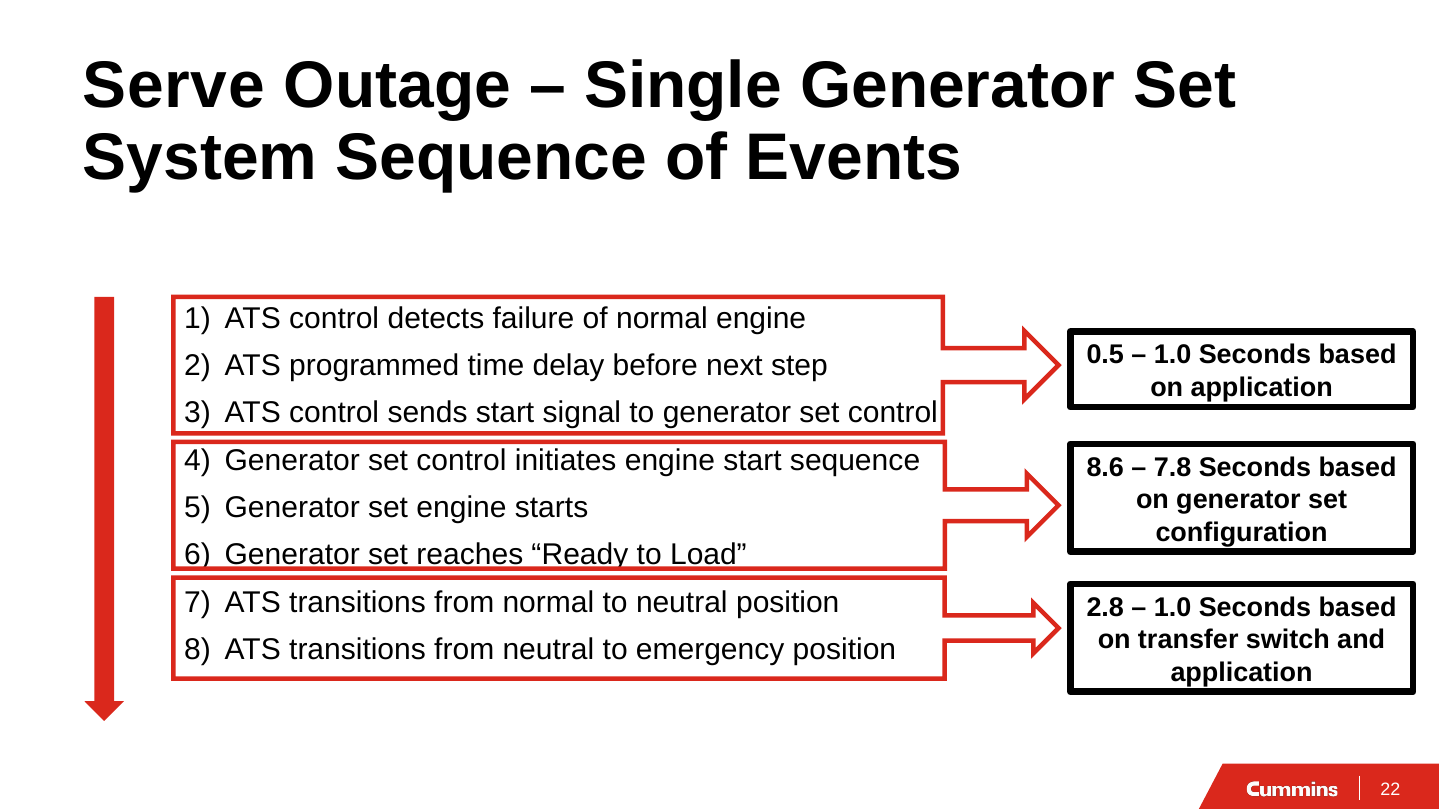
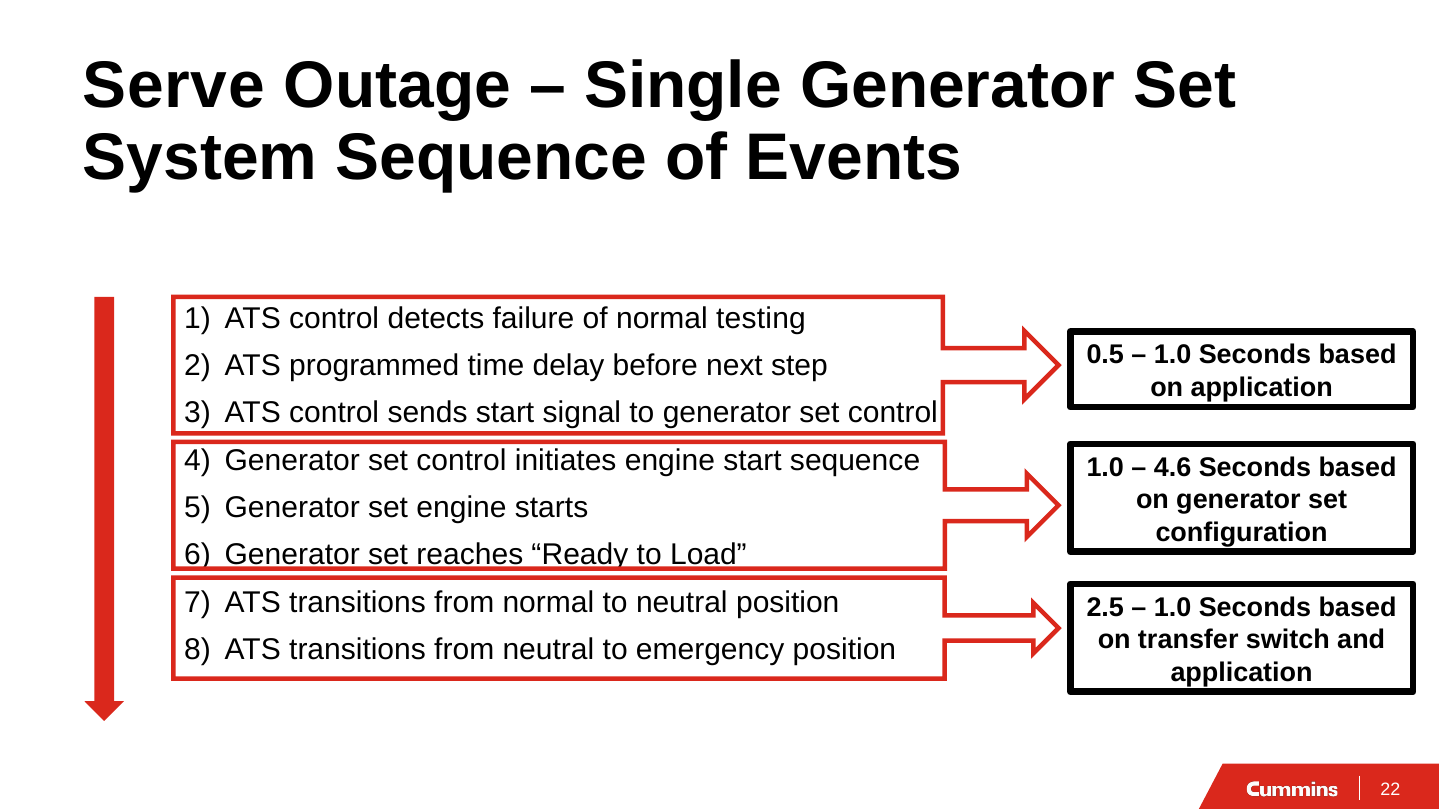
normal engine: engine -> testing (761, 319)
8.6: 8.6 -> 1.0 (1105, 468)
7.8: 7.8 -> 4.6 (1173, 468)
2.8: 2.8 -> 2.5 (1105, 608)
